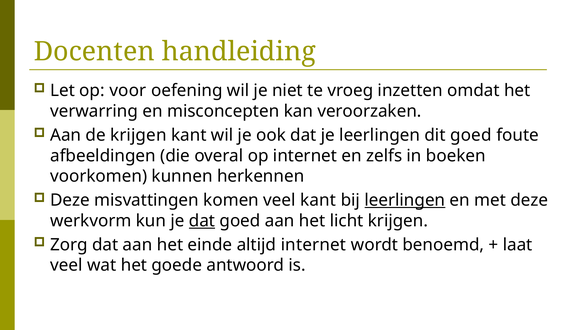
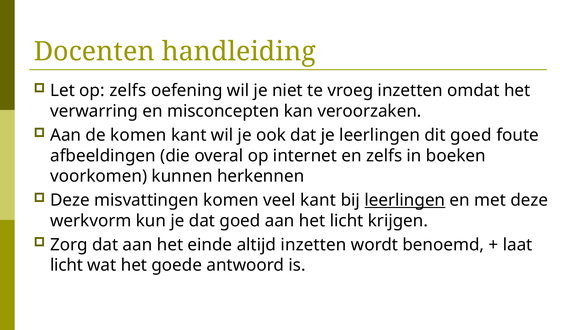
op voor: voor -> zelfs (128, 91)
de krijgen: krijgen -> komen (138, 135)
dat underline: present -> none (202, 221)
altijd internet: internet -> inzetten (313, 244)
veel: veel -> licht (67, 265)
